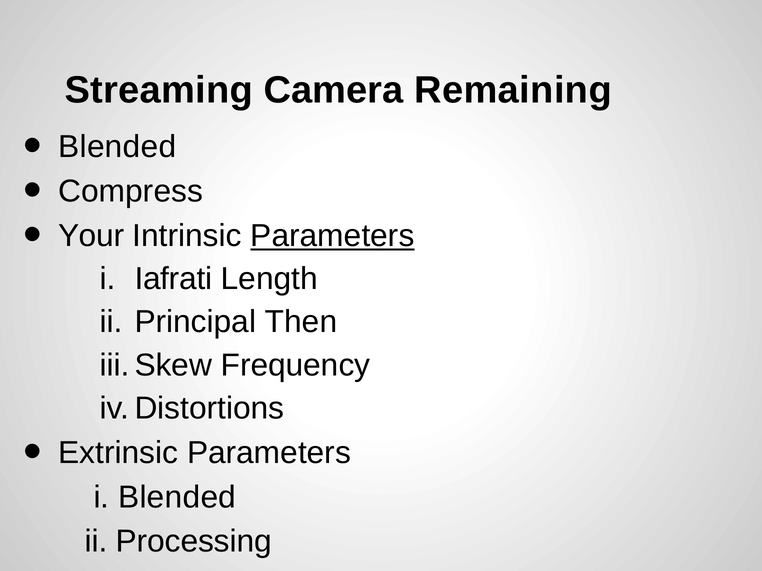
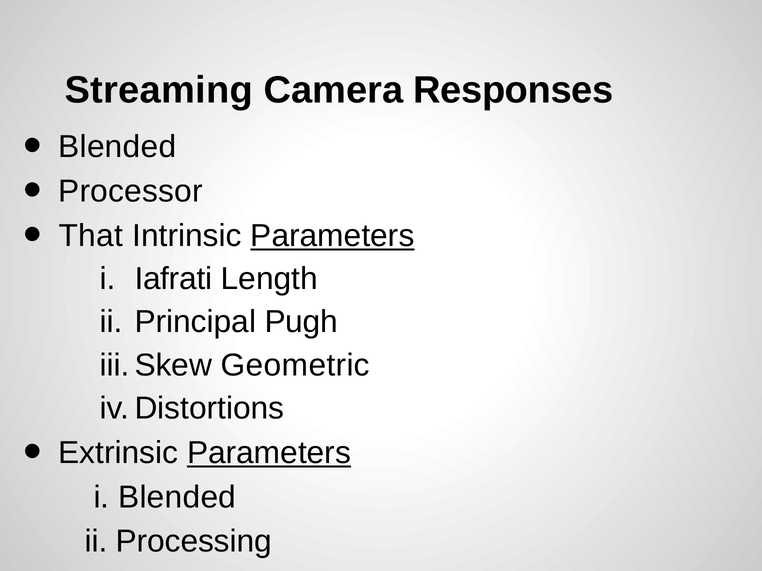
Remaining: Remaining -> Responses (513, 90)
Compress: Compress -> Processor (131, 191)
Your: Your -> That (91, 236)
Then: Then -> Pugh (301, 322)
Frequency: Frequency -> Geometric (295, 365)
Parameters underline: none -> present (269, 453)
